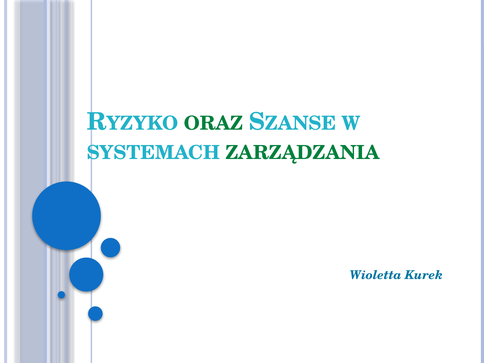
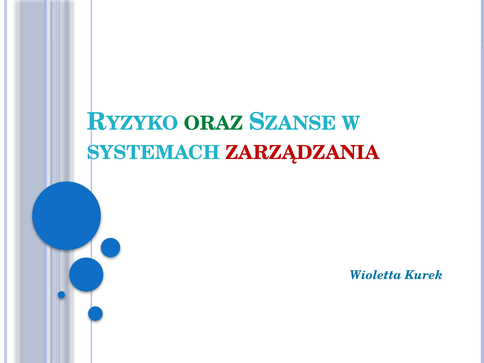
ZARZĄDZANIA colour: green -> red (302, 153)
